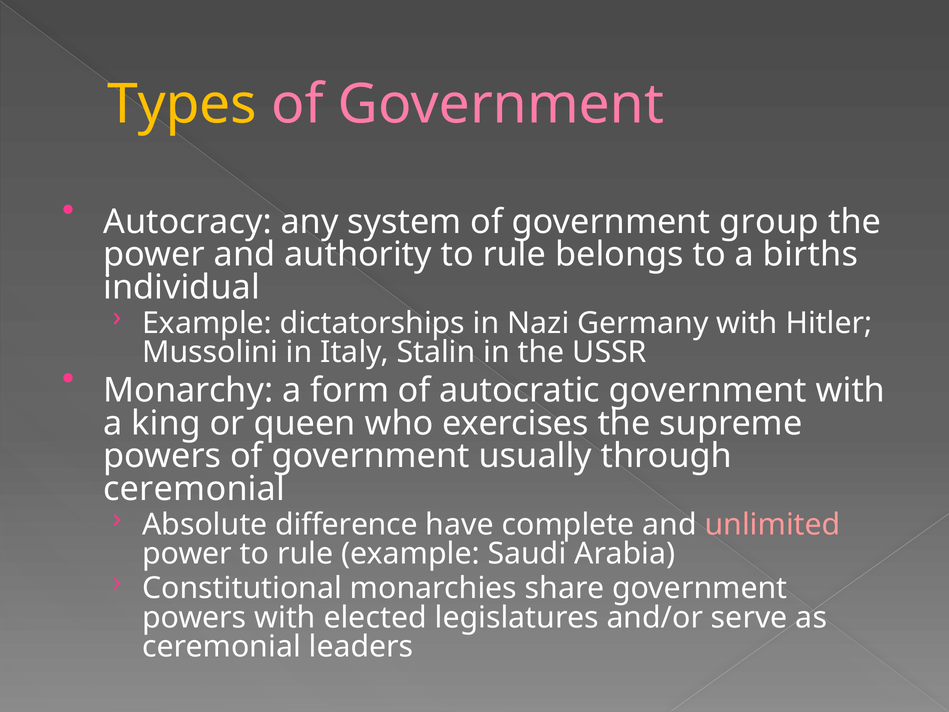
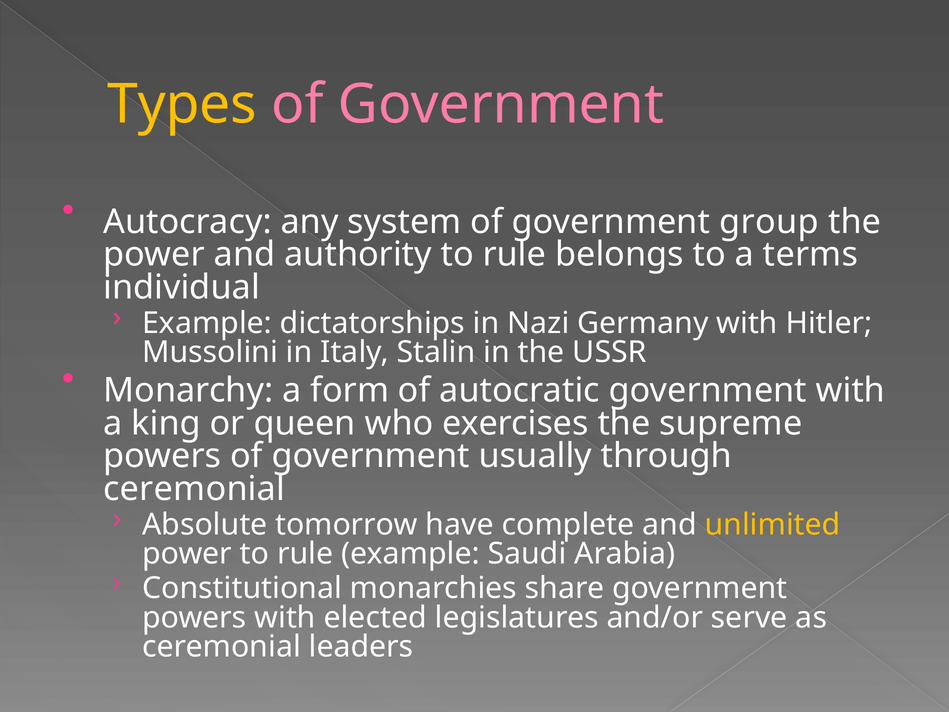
births: births -> terms (811, 255)
difference: difference -> tomorrow (347, 525)
unlimited colour: pink -> yellow (773, 525)
